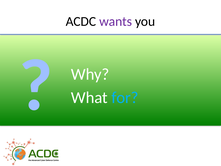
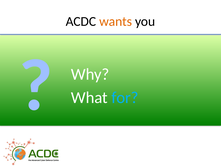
wants colour: purple -> orange (116, 21)
